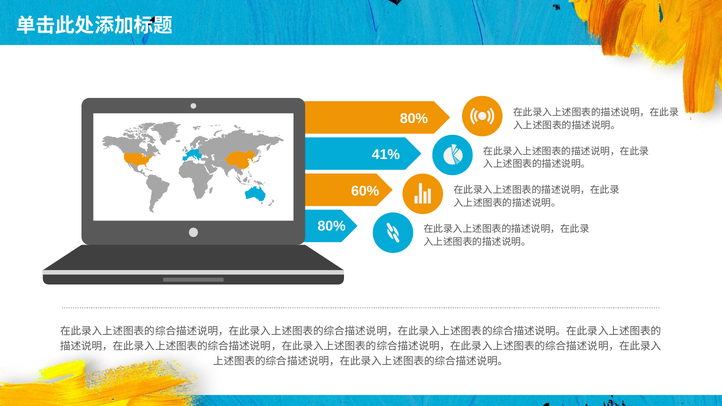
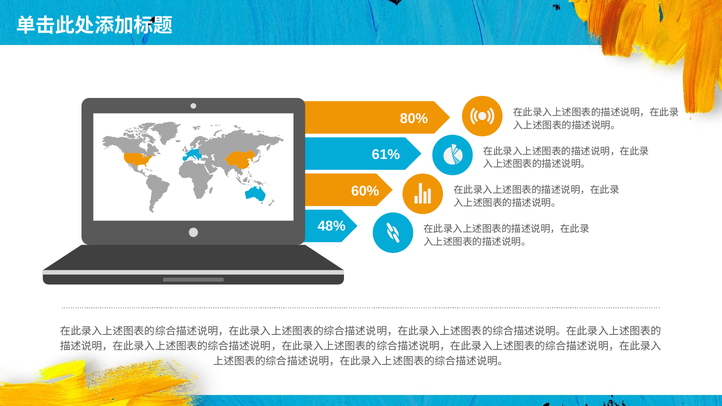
41%: 41% -> 61% (386, 155)
80%: 80% -> 48% (332, 226)
